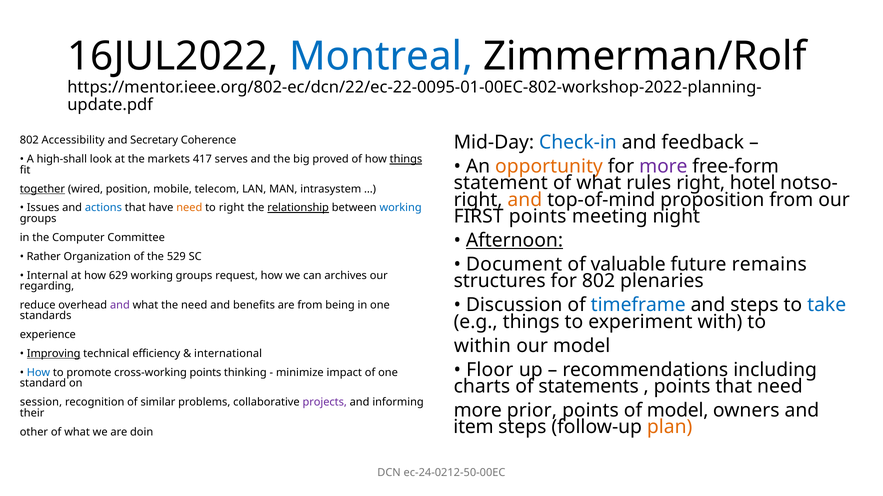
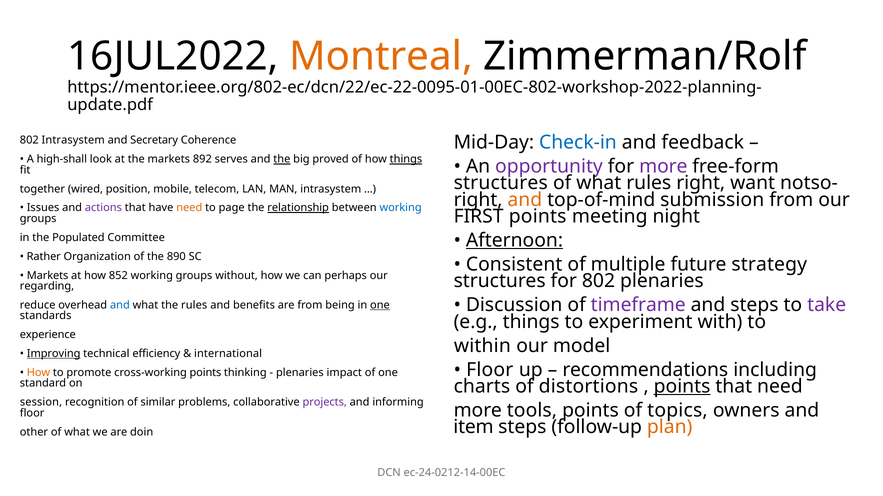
Montreal colour: blue -> orange (381, 56)
802 Accessibility: Accessibility -> Intrasystem (73, 140)
417: 417 -> 892 (202, 159)
the underline: none -> present (282, 159)
opportunity colour: orange -> purple (549, 167)
statement: statement -> structures (501, 183)
hotel: hotel -> want (753, 183)
together underline: present -> none (42, 189)
proposition: proposition -> submission (712, 200)
actions colour: blue -> purple (103, 208)
to right: right -> page (232, 208)
Computer: Computer -> Populated (78, 238)
529: 529 -> 890 (176, 257)
Document: Document -> Consistent (514, 265)
valuable: valuable -> multiple (628, 265)
remains: remains -> strategy (769, 265)
Internal: Internal -> Markets (48, 276)
629: 629 -> 852 (118, 276)
request: request -> without (237, 276)
archives: archives -> perhaps (346, 276)
timeframe colour: blue -> purple (638, 305)
take colour: blue -> purple (827, 305)
and colour: purple -> blue (120, 305)
the need: need -> rules (194, 305)
one underline: none -> present (380, 305)
How colour: blue -> orange (38, 373)
minimize: minimize -> plenaries (300, 373)
statements: statements -> distortions (588, 387)
points underline: none -> present (682, 387)
prior: prior -> tools (532, 411)
of model: model -> topics (677, 411)
their: their -> floor (32, 414)
ec-24-0212-50-00EC: ec-24-0212-50-00EC -> ec-24-0212-14-00EC (455, 473)
